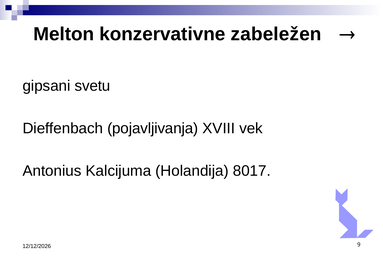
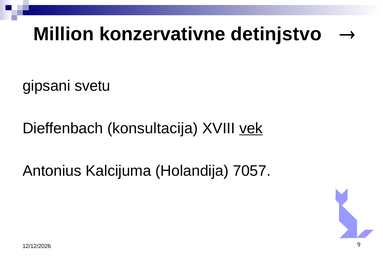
Melton: Melton -> Million (64, 34)
zabeležen: zabeležen -> detinjstvo (276, 34)
pojavljivanja: pojavljivanja -> konsultacija (153, 128)
vek underline: none -> present (251, 128)
8017: 8017 -> 7057 (252, 170)
